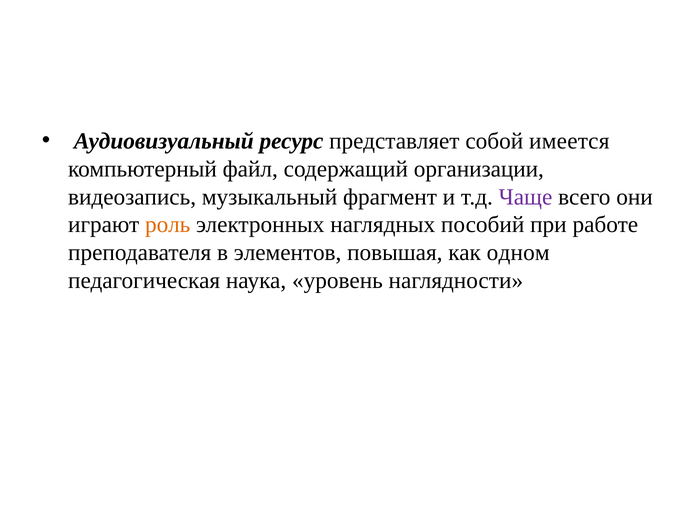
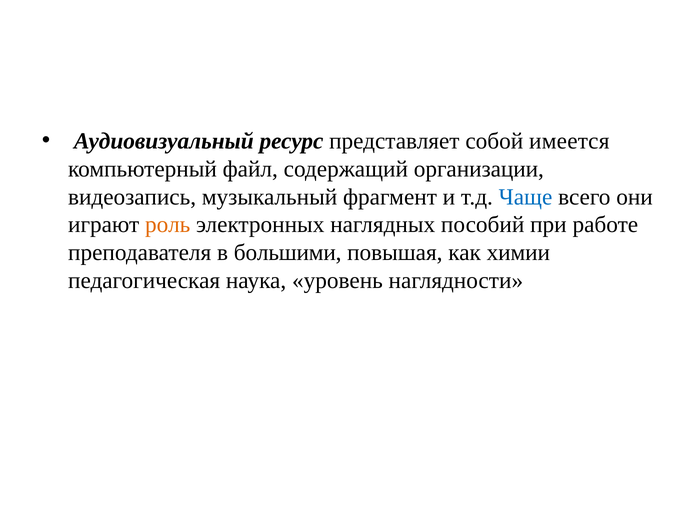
Чаще colour: purple -> blue (526, 197)
элементов: элементов -> большими (288, 253)
одном: одном -> химии (518, 253)
